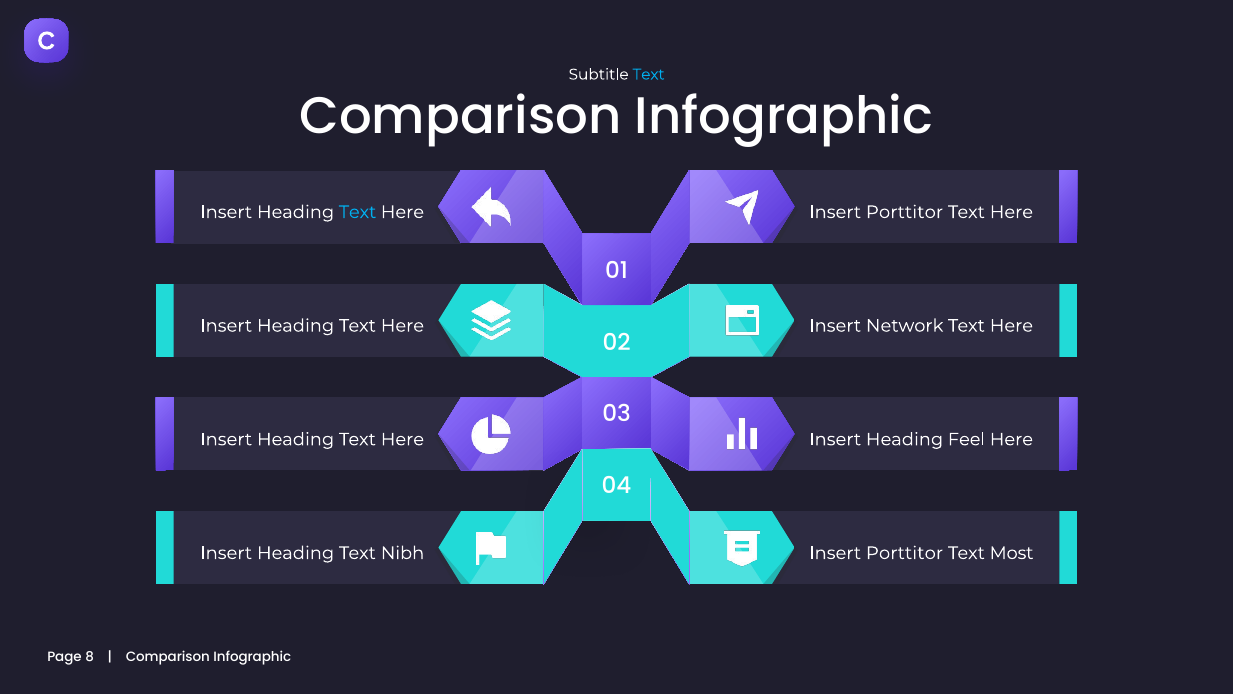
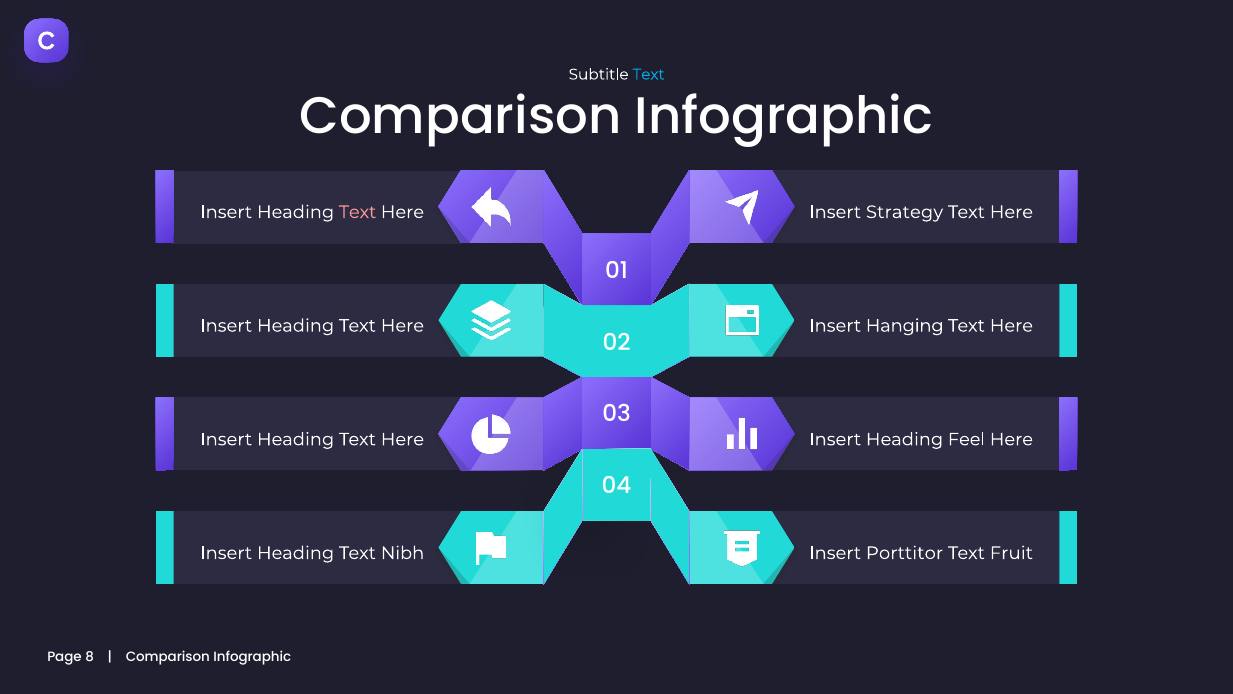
Text colour: light blue -> pink (358, 212)
Porttitor: Porttitor -> Strategy (905, 212)
Network: Network -> Hanging (905, 326)
Most: Most -> Fruit (1011, 553)
